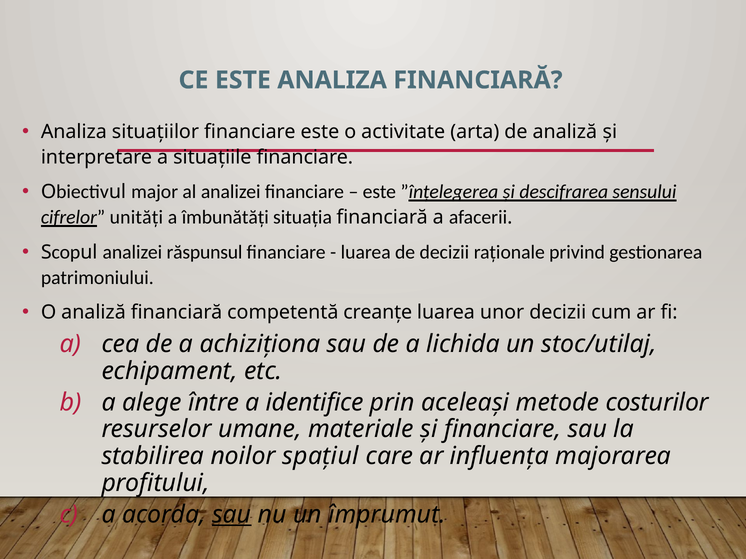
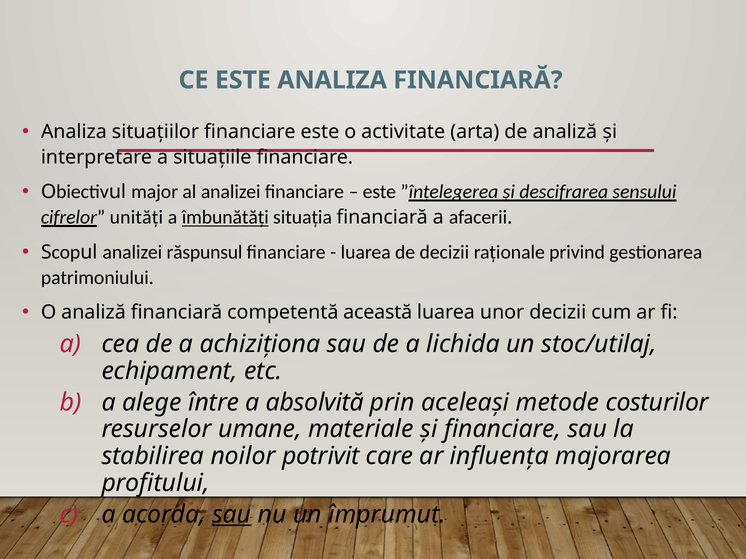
îmbunătăți underline: none -> present (225, 218)
creanțe: creanțe -> această (378, 313)
identifice: identifice -> absolvită (315, 403)
spațiul: spațiul -> potrivit (321, 457)
